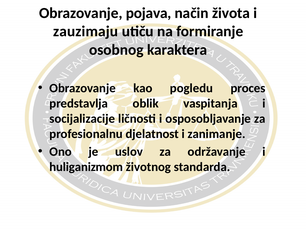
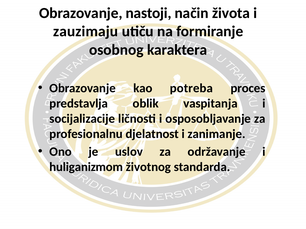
pojava: pojava -> nastoji (149, 13)
pogledu: pogledu -> potreba (191, 88)
